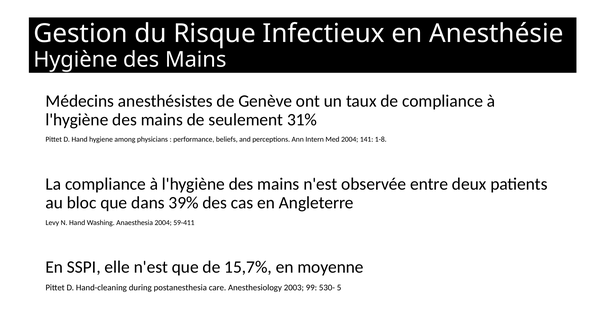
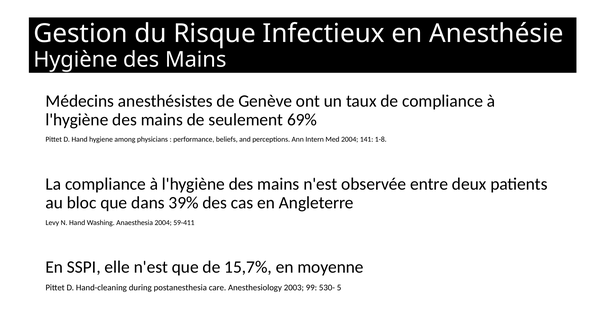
31%: 31% -> 69% (302, 120)
